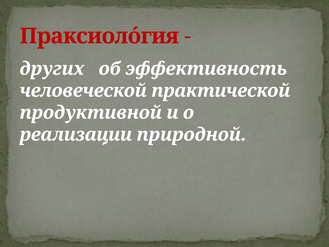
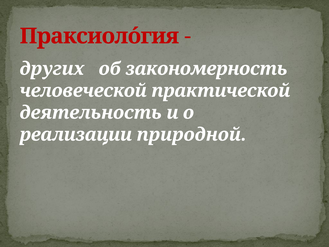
эффективность: эффективность -> закономерность (206, 69)
продуктивной: продуктивной -> деятельность (91, 113)
